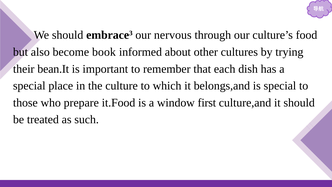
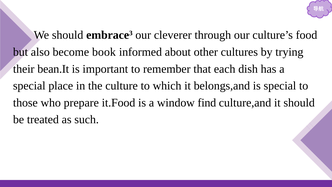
nervous: nervous -> cleverer (173, 35)
first: first -> find (207, 103)
